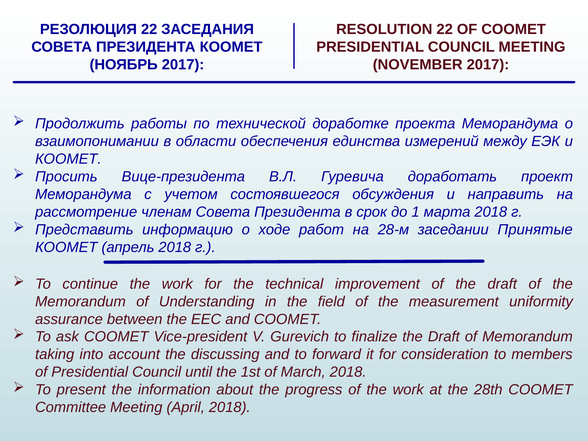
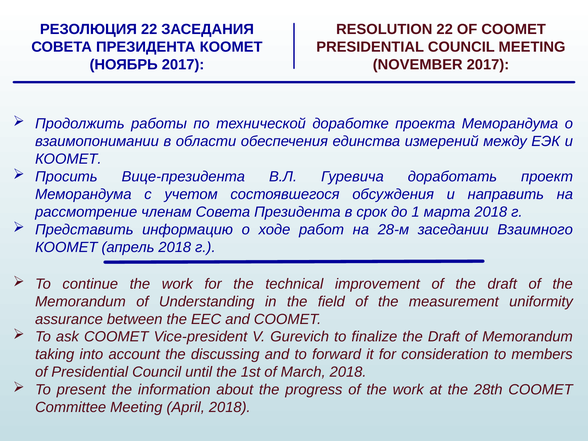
Принятые: Принятые -> Взаимного (535, 230)
